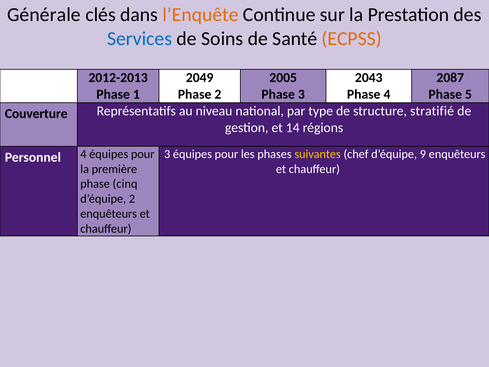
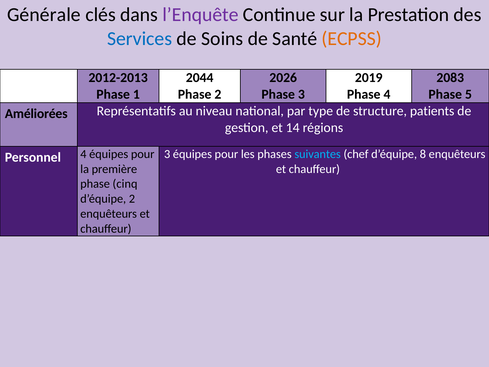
l’Enquête colour: orange -> purple (200, 15)
2049: 2049 -> 2044 (200, 78)
2005: 2005 -> 2026 (283, 78)
2043: 2043 -> 2019 (369, 78)
2087: 2087 -> 2083 (450, 78)
Couverture: Couverture -> Améliorées (36, 113)
stratifié: stratifié -> patients (432, 111)
suivantes colour: yellow -> light blue (318, 154)
9: 9 -> 8 (423, 154)
